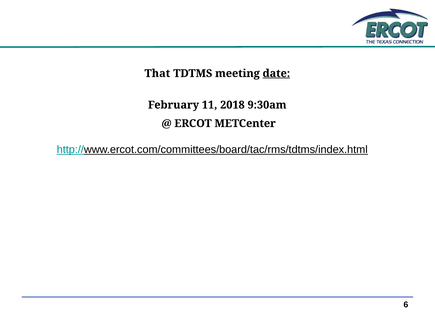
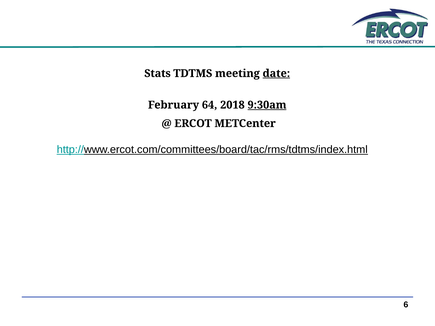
That: That -> Stats (157, 73)
11: 11 -> 64 (210, 105)
9:30am underline: none -> present (267, 105)
